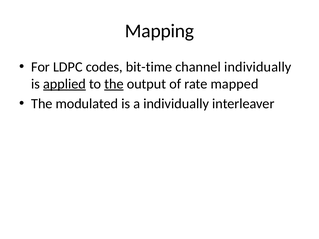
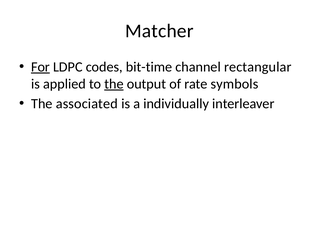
Mapping: Mapping -> Matcher (159, 31)
For underline: none -> present (40, 67)
channel individually: individually -> rectangular (258, 67)
applied underline: present -> none (64, 84)
mapped: mapped -> symbols (234, 84)
modulated: modulated -> associated (87, 104)
